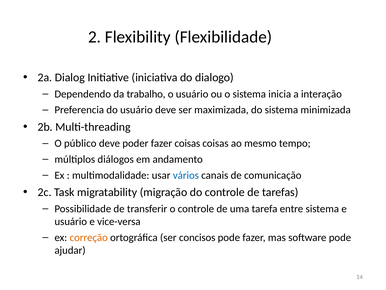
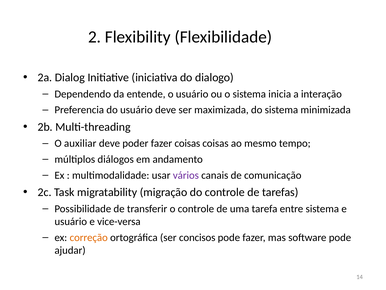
trabalho: trabalho -> entende (146, 94)
público: público -> auxiliar (80, 143)
vários colour: blue -> purple (186, 175)
